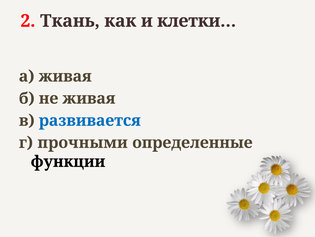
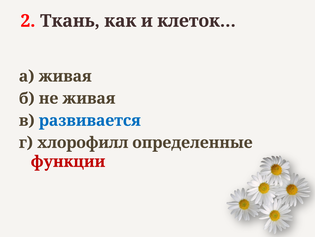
клетки…: клетки… -> клеток… (197, 21)
прочными: прочными -> хлорофилл (83, 142)
функции colour: black -> red (68, 161)
